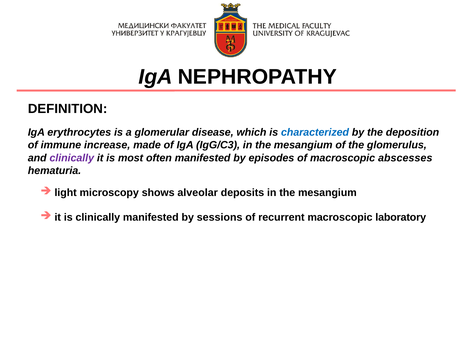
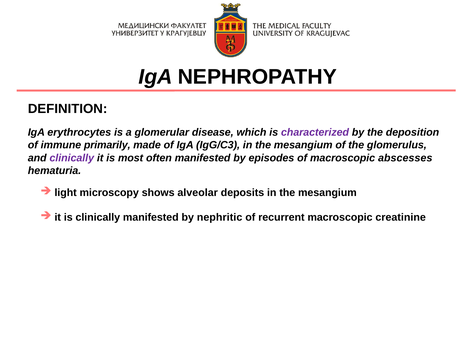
characterized colour: blue -> purple (315, 132)
increase: increase -> primarily (107, 145)
sessions: sessions -> nephritic (220, 217)
laboratory: laboratory -> creatinine (401, 217)
